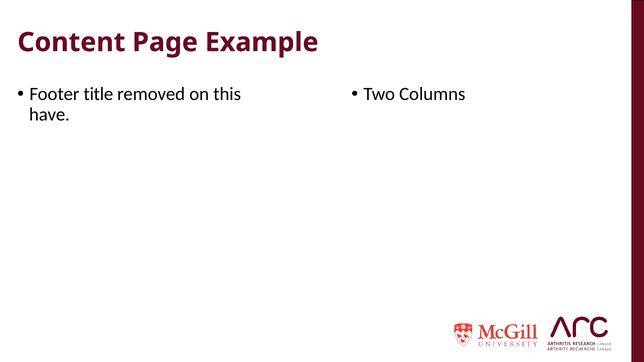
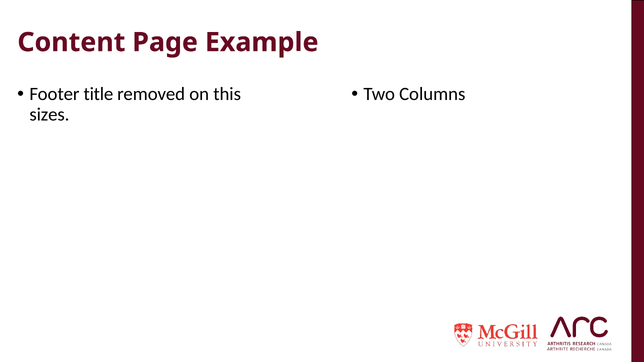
have: have -> sizes (49, 115)
